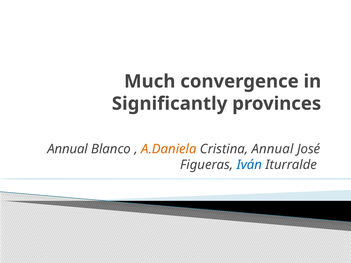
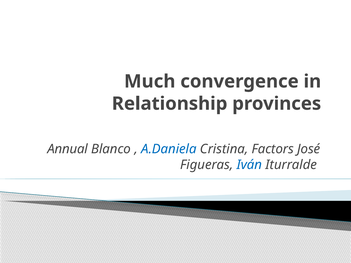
Significantly: Significantly -> Relationship (170, 104)
A.Daniela colour: orange -> blue (169, 149)
Cristina Annual: Annual -> Factors (273, 149)
